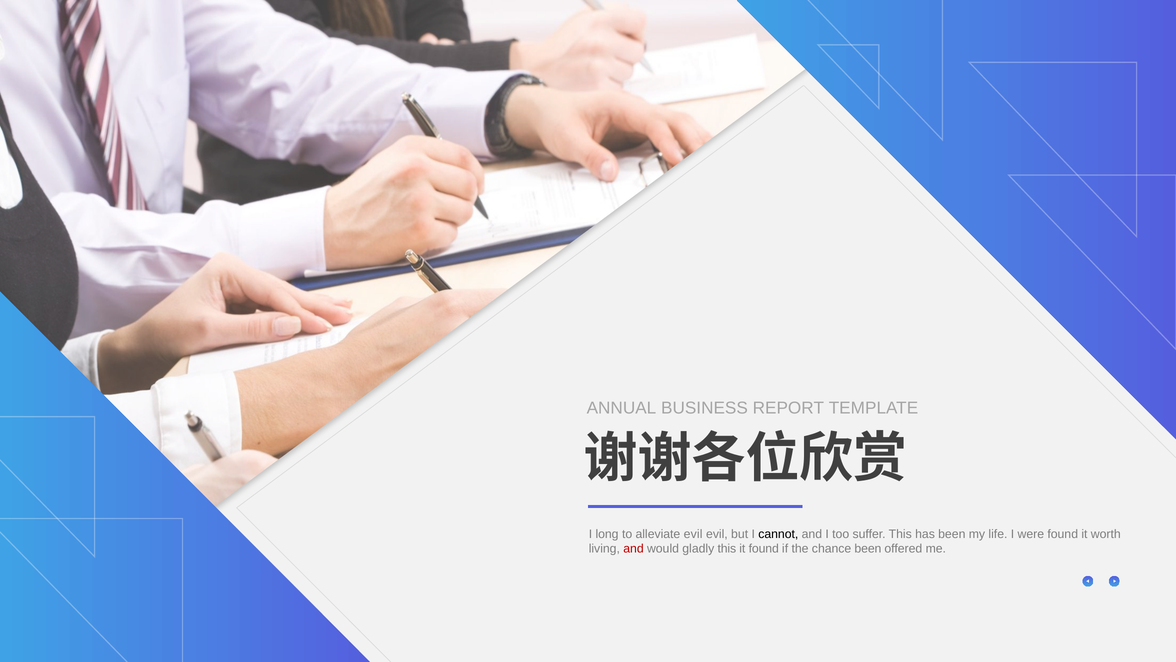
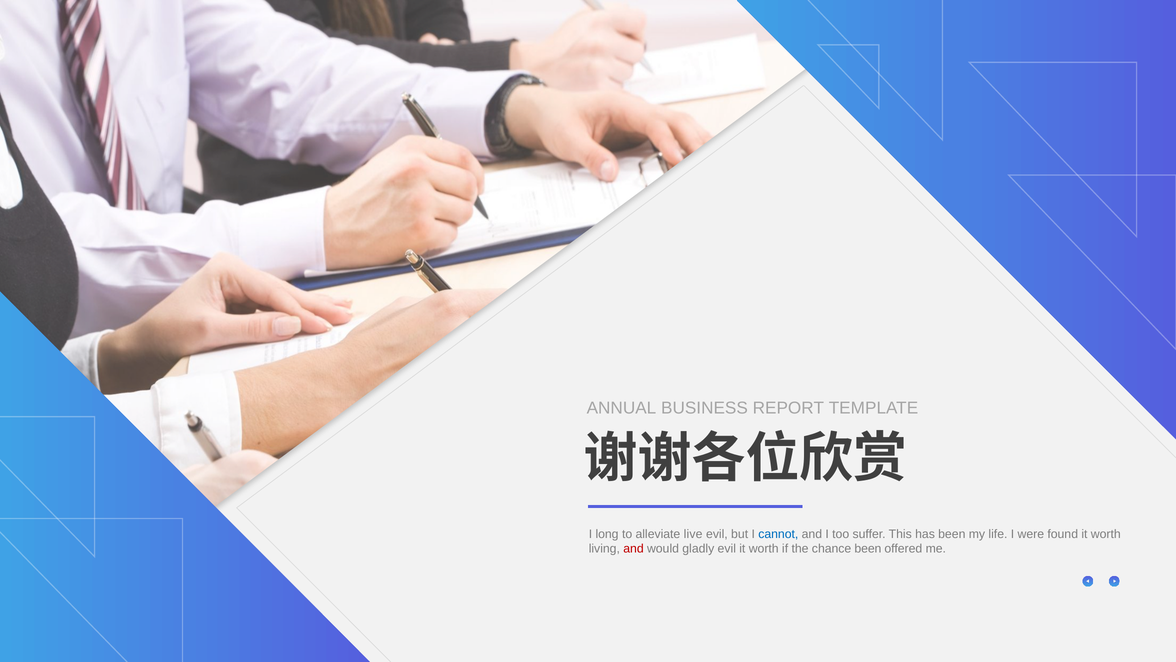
alleviate evil: evil -> live (693, 534)
cannot colour: black -> blue (778, 534)
gladly this: this -> evil (727, 548)
found: found -> worth (764, 548)
